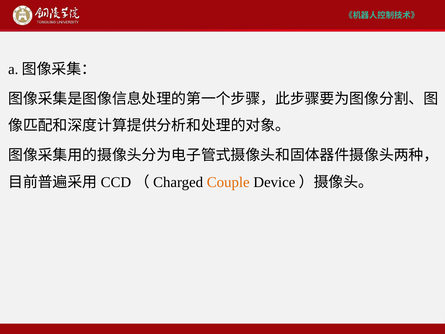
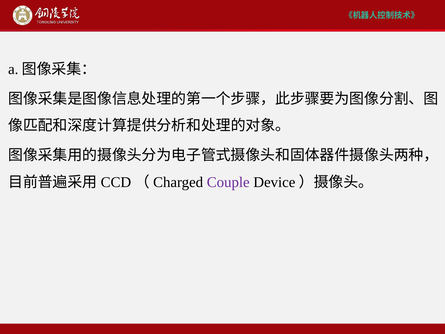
Couple colour: orange -> purple (228, 182)
